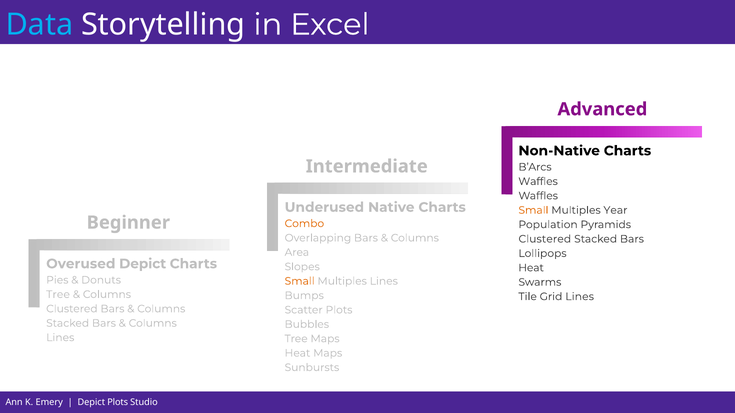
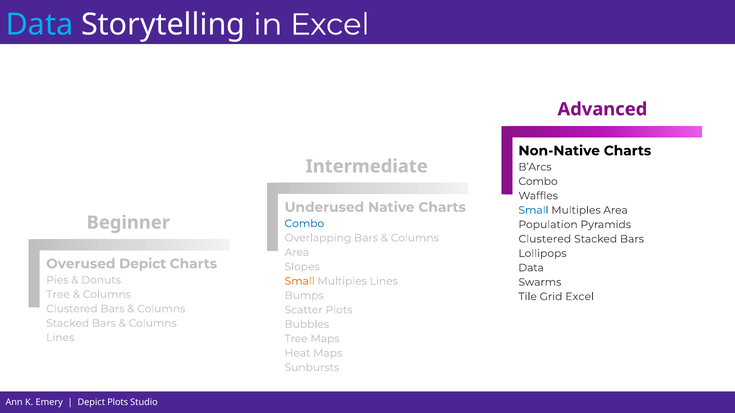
Waffles: Waffles -> Combo (538, 182)
Small colour: orange -> blue (533, 210)
Multiples Year: Year -> Area (616, 210)
Combo colour: orange -> blue (304, 224)
Heat: Heat -> Data (531, 268)
Grid Lines: Lines -> Excel (580, 297)
